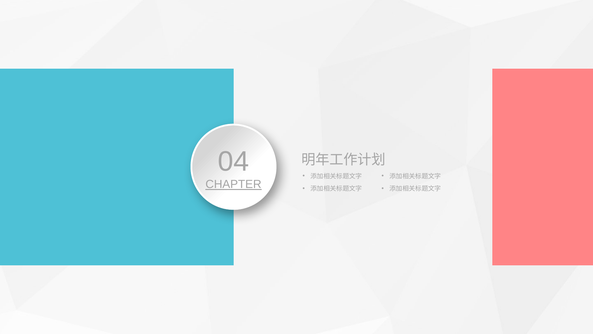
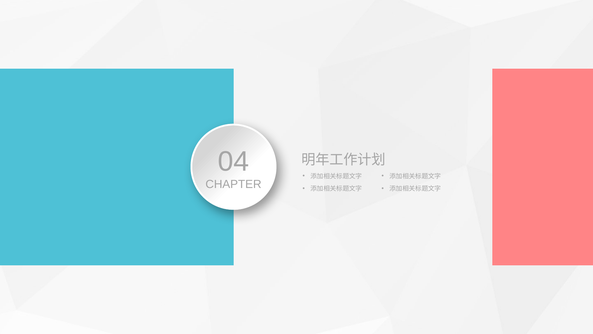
CHAPTER underline: present -> none (233, 184)
